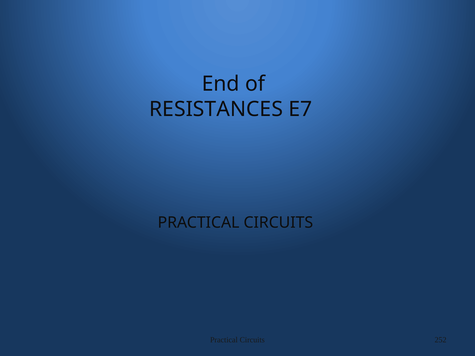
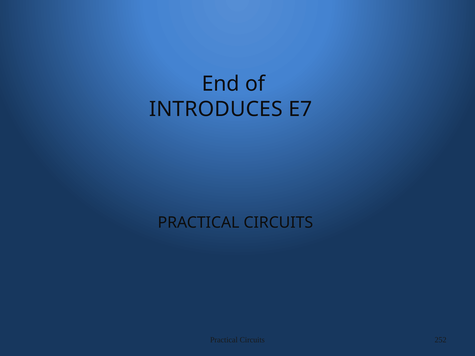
RESISTANCES: RESISTANCES -> INTRODUCES (216, 109)
